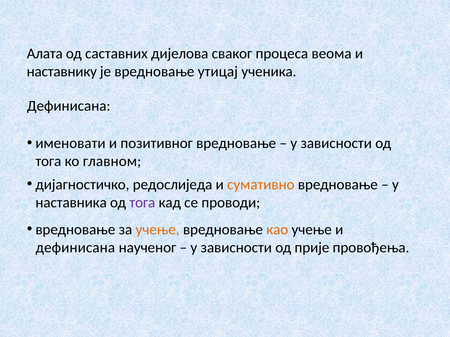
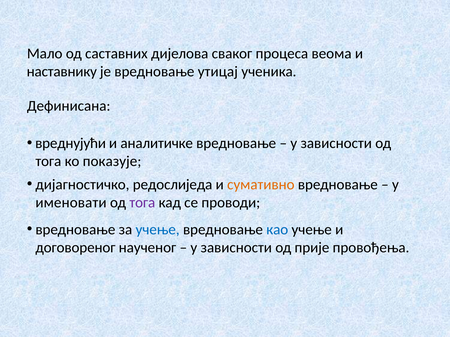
Алата: Алата -> Мало (45, 53)
именовати: именовати -> вреднујући (71, 143)
позитивног: позитивног -> аналитичке (157, 143)
главном: главном -> показује (112, 161)
наставника: наставника -> именовати (71, 203)
учење colour: orange -> blue (158, 230)
као colour: orange -> blue (277, 230)
дефинисана: дефинисана -> договореног (75, 248)
